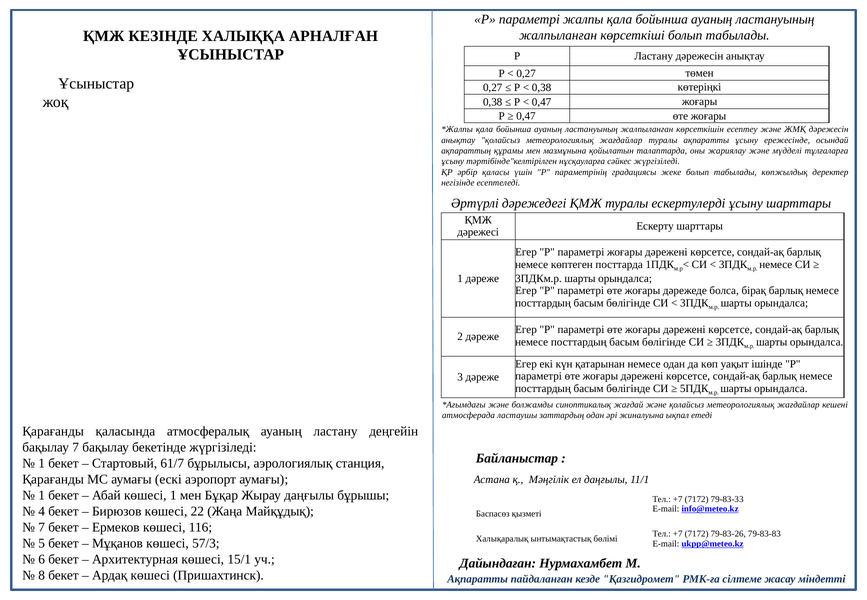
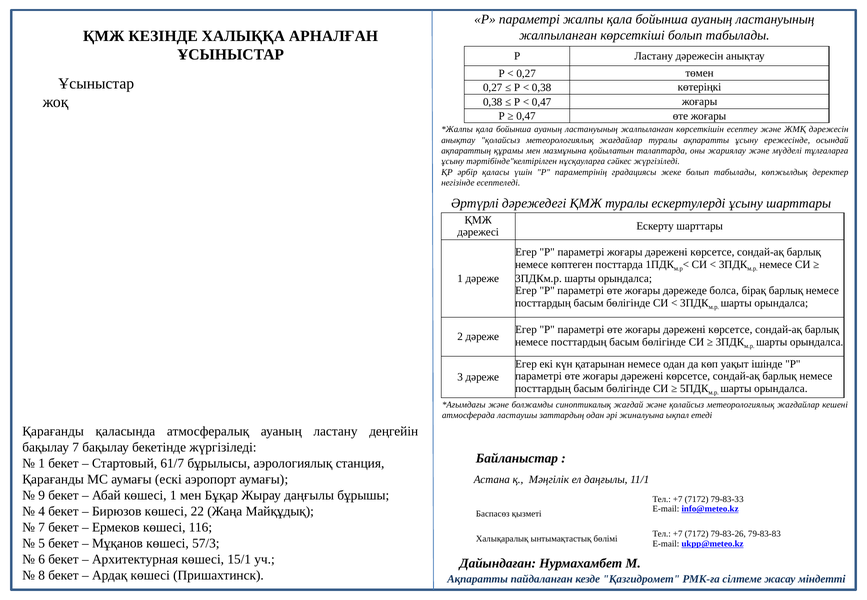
1: 1 -> 9 (42, 495)
